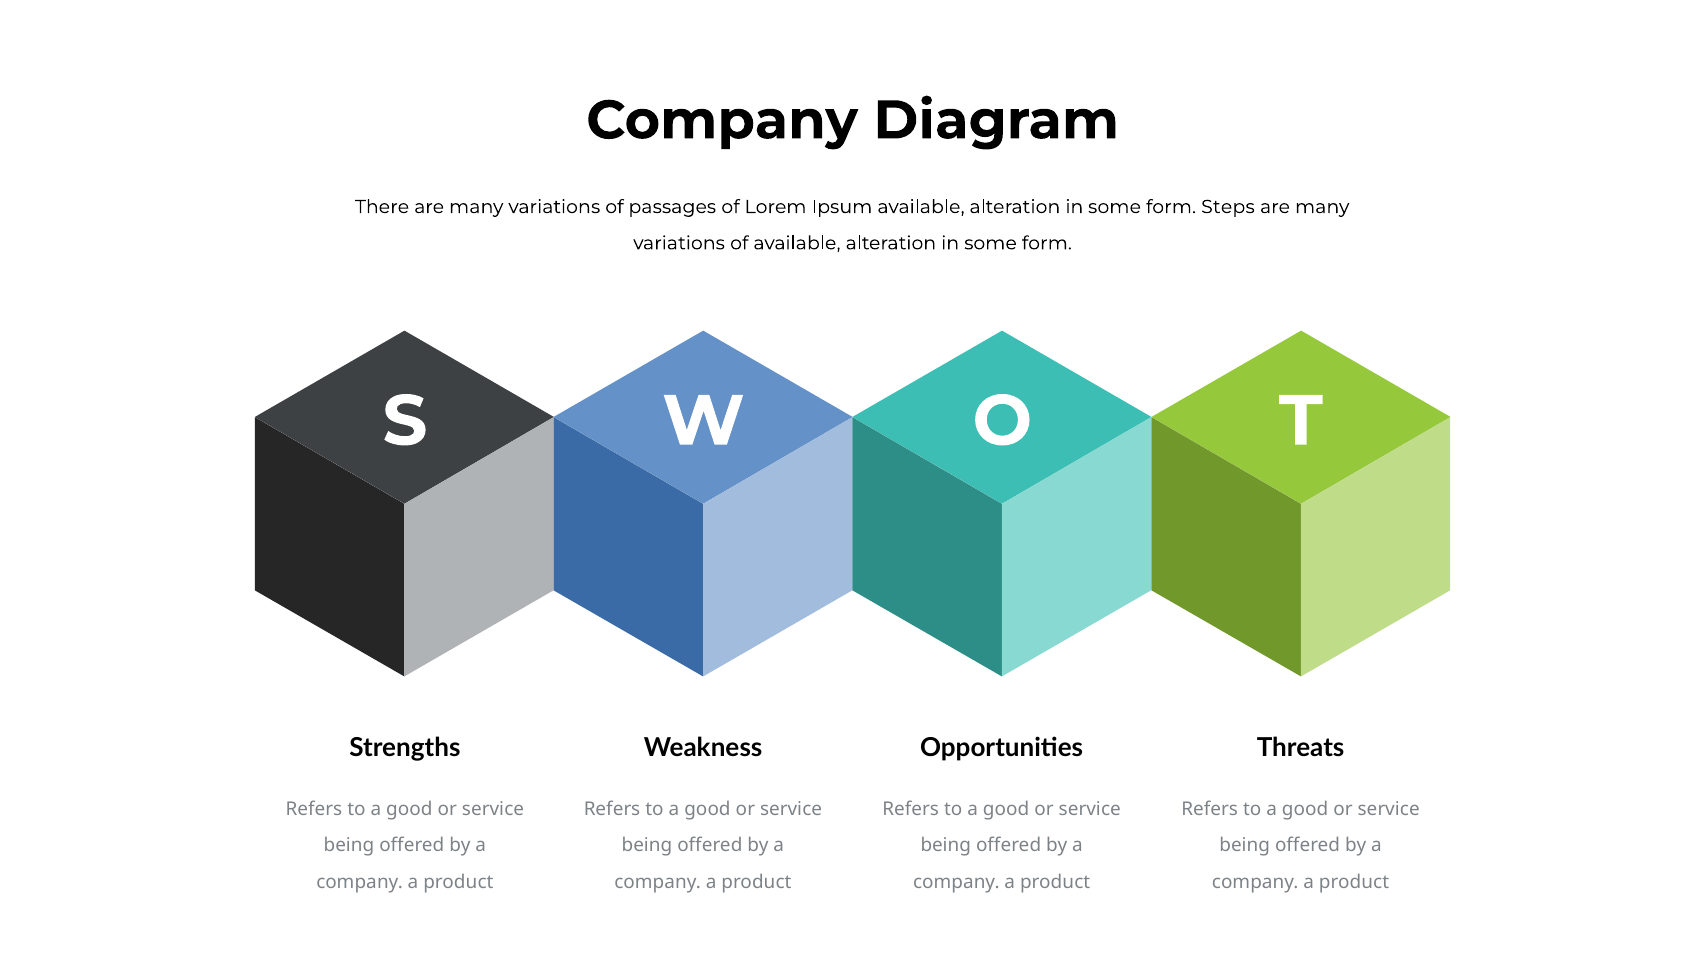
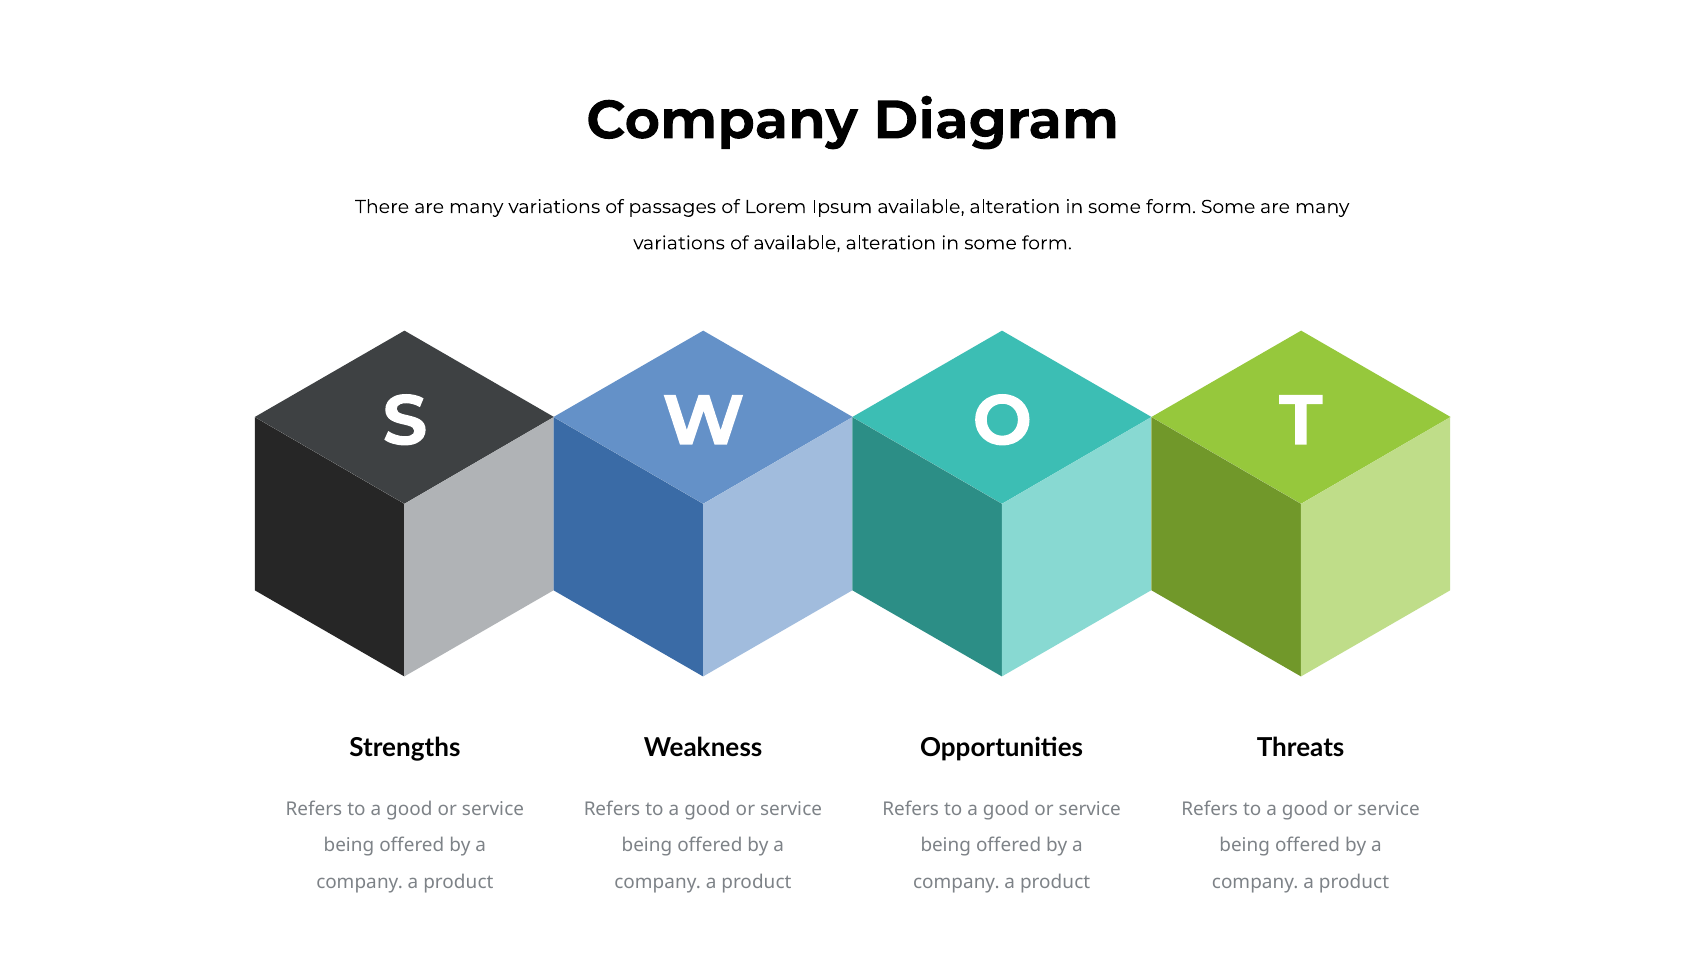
form Steps: Steps -> Some (1228, 207)
